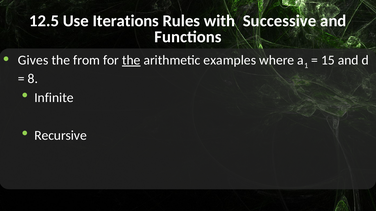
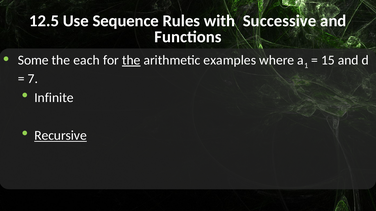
Iterations: Iterations -> Sequence (126, 21)
Gives: Gives -> Some (33, 60)
from: from -> each (87, 60)
8: 8 -> 7 (33, 79)
Recursive underline: none -> present (61, 136)
